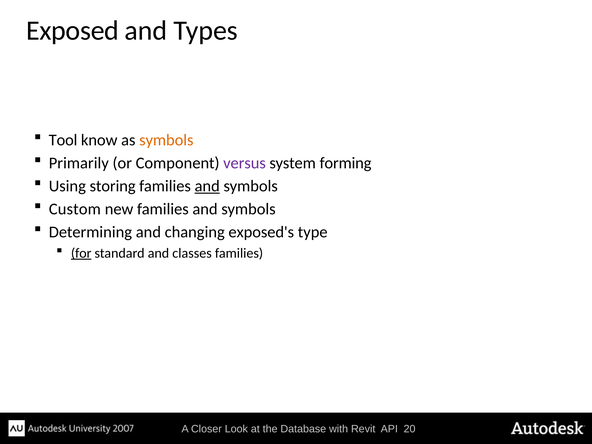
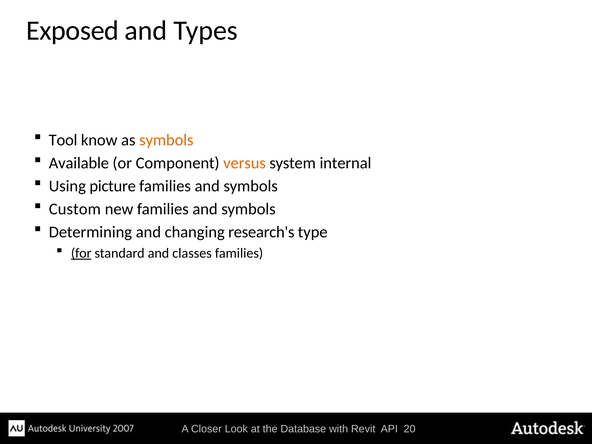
Primarily: Primarily -> Available (79, 163)
versus colour: purple -> orange (244, 163)
forming: forming -> internal (345, 163)
storing: storing -> picture (113, 186)
and underline: present -> none (207, 186)
exposed's: exposed's -> research's (261, 232)
